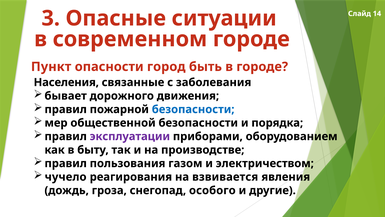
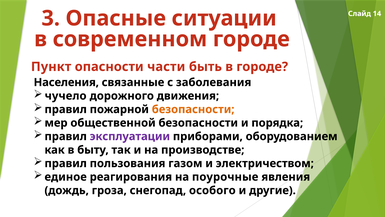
город: город -> части (166, 67)
бывает: бывает -> чучело (66, 96)
безопасности colour: blue -> orange (193, 109)
чучело: чучело -> единое (66, 177)
взвивается: взвивается -> поурочные (225, 177)
